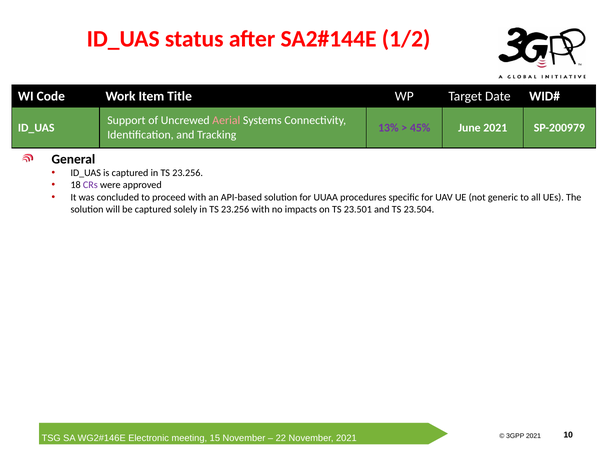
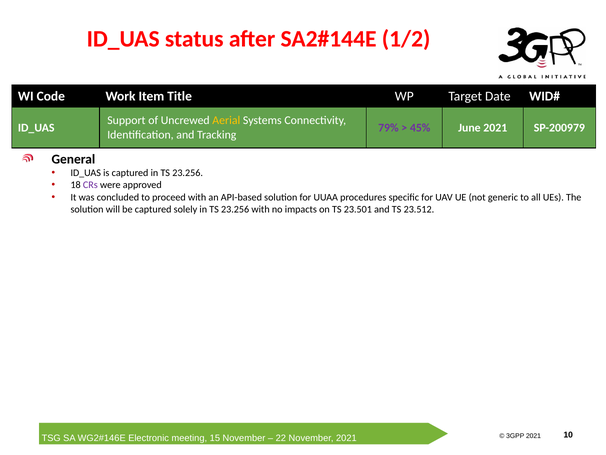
Aerial colour: pink -> yellow (226, 120)
13%: 13% -> 79% (388, 128)
23.504: 23.504 -> 23.512 (419, 209)
